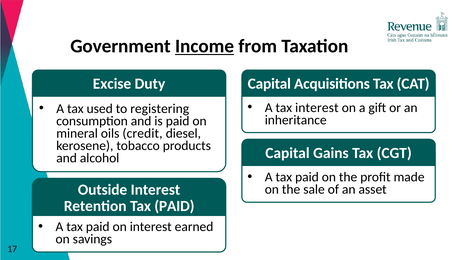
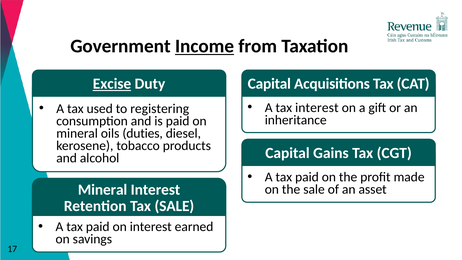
Excise underline: none -> present (112, 84)
credit: credit -> duties (143, 133)
Outside: Outside -> Mineral (103, 190)
Retention Tax PAID: PAID -> SALE (174, 206)
